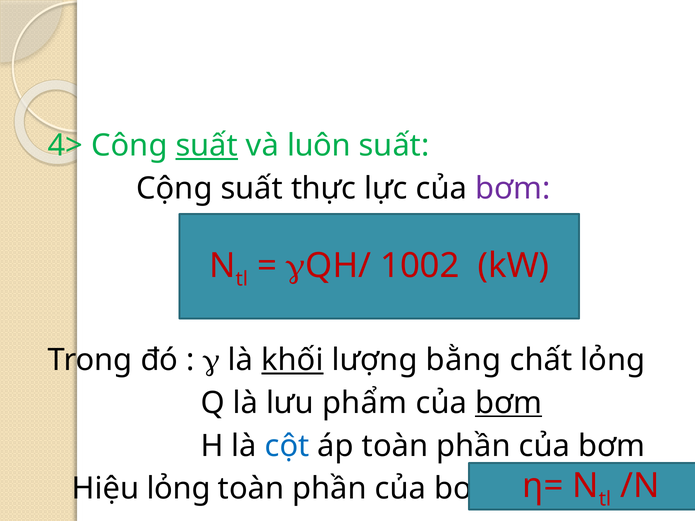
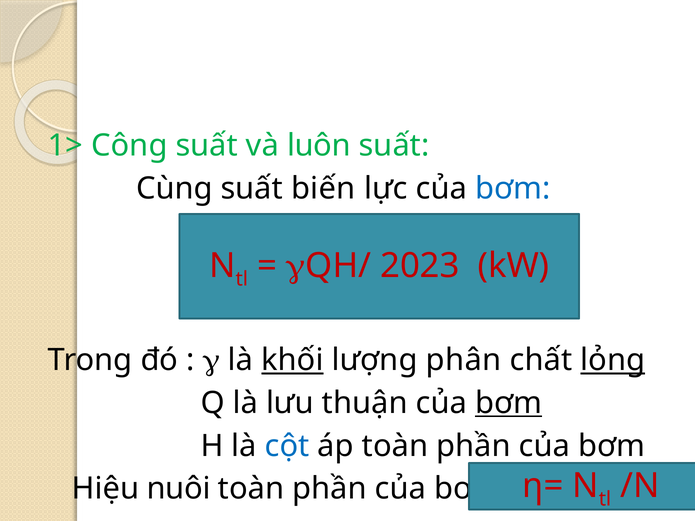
4>: 4> -> 1> (66, 146)
suất underline: present -> none (207, 146)
Cộng: Cộng -> Cùng (174, 189)
thực: thực -> biến (323, 189)
bơm colour: purple -> blue (513, 189)
1002: 1002 -> 2023 (420, 266)
bằng: bằng -> phân (464, 360)
lỏng underline: none -> present (613, 360)
phẩm: phẩm -> thuận (365, 403)
Hiệu lỏng: lỏng -> nuôi (179, 489)
